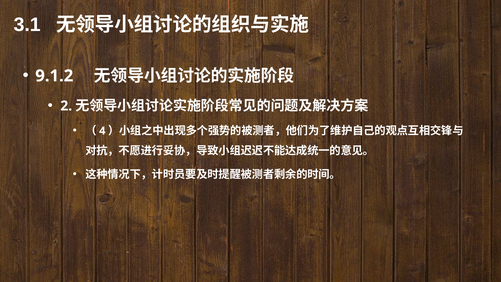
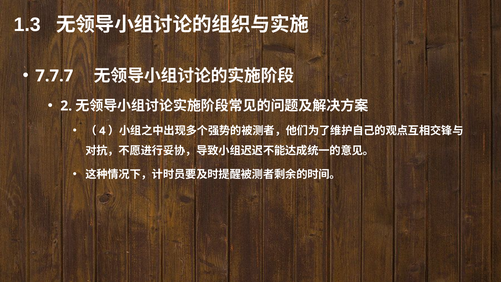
3.1: 3.1 -> 1.3 (27, 25)
9.1.2: 9.1.2 -> 7.7.7 (54, 76)
